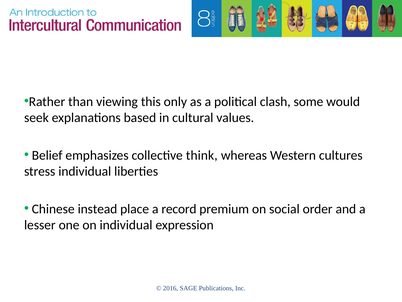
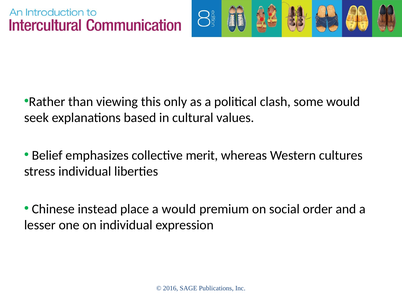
think: think -> merit (202, 155)
a record: record -> would (179, 209)
